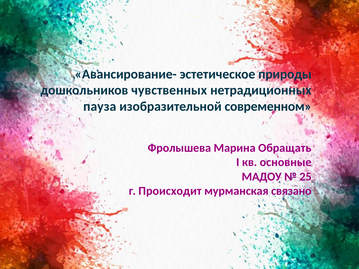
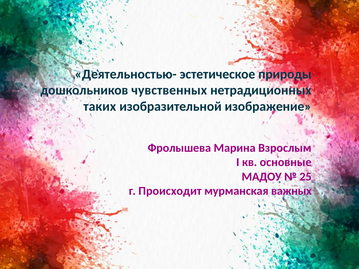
Авансирование-: Авансирование- -> Деятельностью- (126, 74)
пауза: пауза -> таких (100, 107)
современном: современном -> изображение (268, 107)
Обращать: Обращать -> Взрослым (285, 148)
связано: связано -> важных (291, 191)
